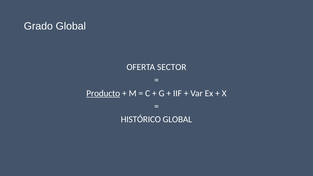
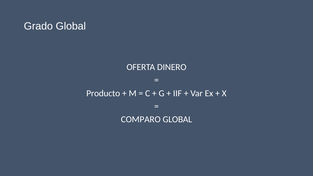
SECTOR: SECTOR -> DINERO (172, 67)
Producto underline: present -> none (103, 93)
HISTÓRICO: HISTÓRICO -> COMPARO (141, 120)
